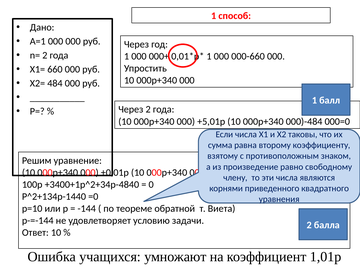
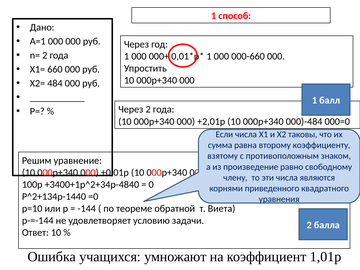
+5,01р: +5,01р -> +2,01р (211, 121)
